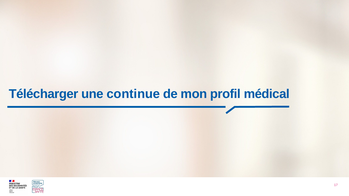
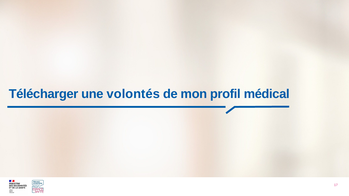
continue: continue -> volontés (133, 94)
